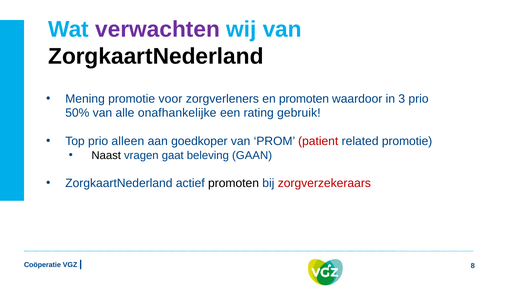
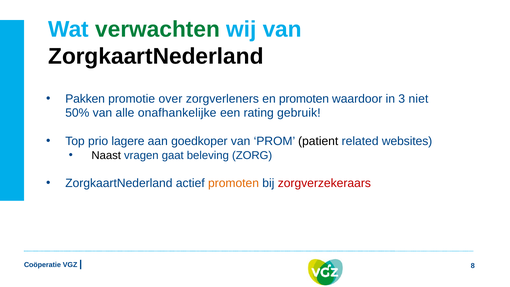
verwachten colour: purple -> green (157, 29)
Mening: Mening -> Pakken (85, 99)
voor: voor -> over (170, 99)
3 prio: prio -> niet (418, 99)
alleen: alleen -> lagere (128, 141)
patient colour: red -> black (318, 141)
related promotie: promotie -> websites (407, 141)
GAAN: GAAN -> ZORG (252, 155)
promoten colour: black -> orange (234, 183)
